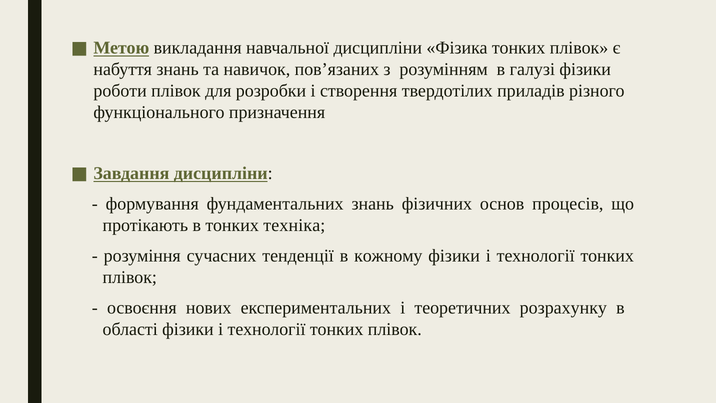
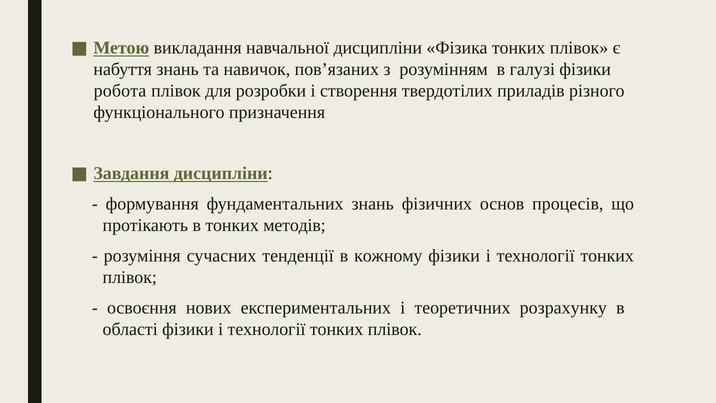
роботи: роботи -> робота (120, 91)
техніка: техніка -> методів (294, 225)
